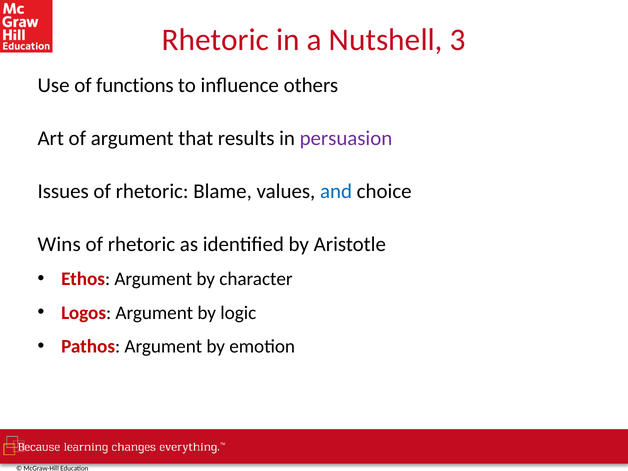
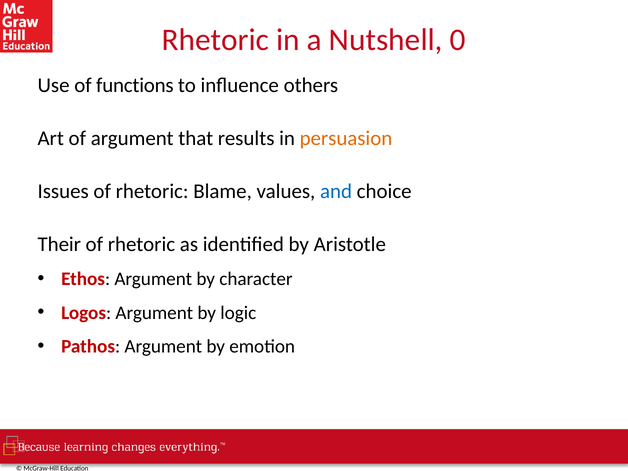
3: 3 -> 0 (458, 40)
persuasion colour: purple -> orange (346, 138)
Wins: Wins -> Their (59, 244)
